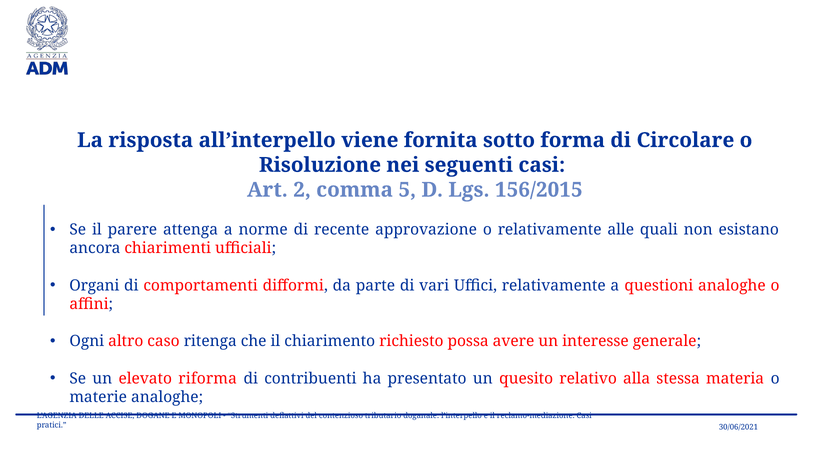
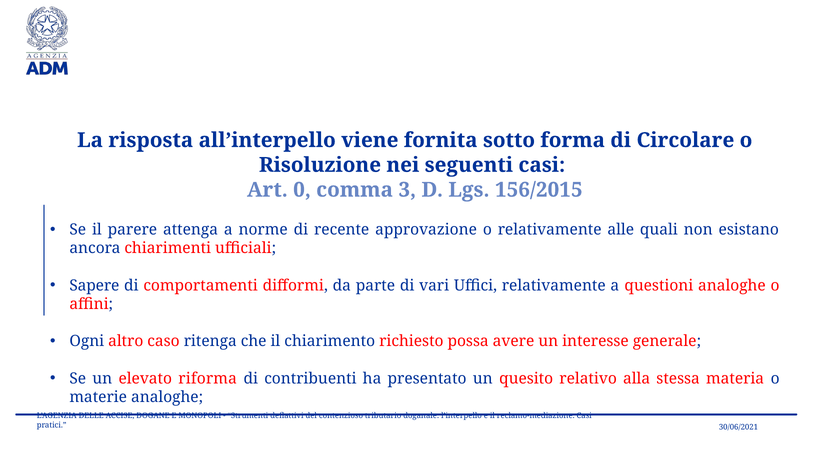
2: 2 -> 0 (302, 190)
5: 5 -> 3 (407, 190)
Organi: Organi -> Sapere (94, 286)
